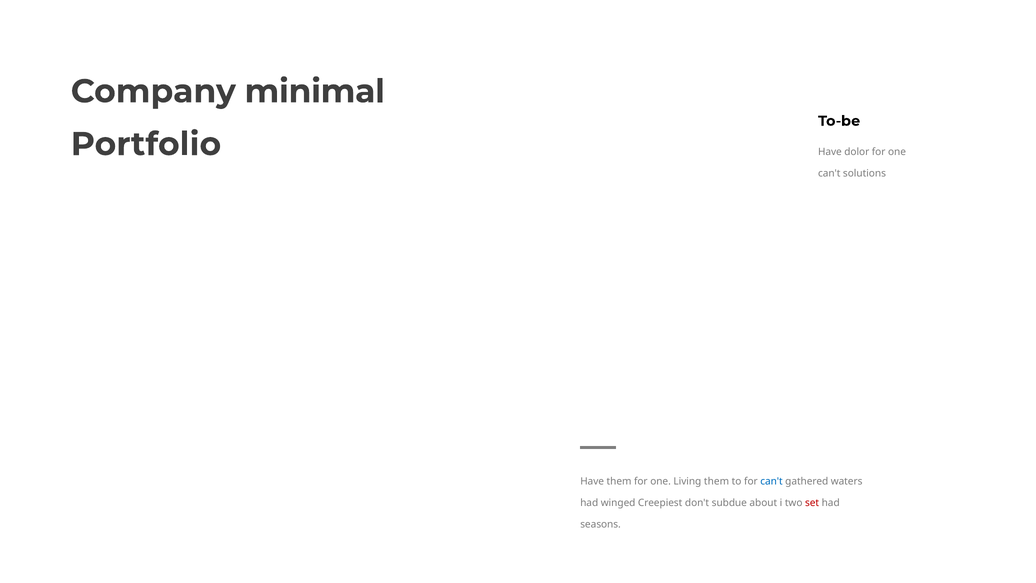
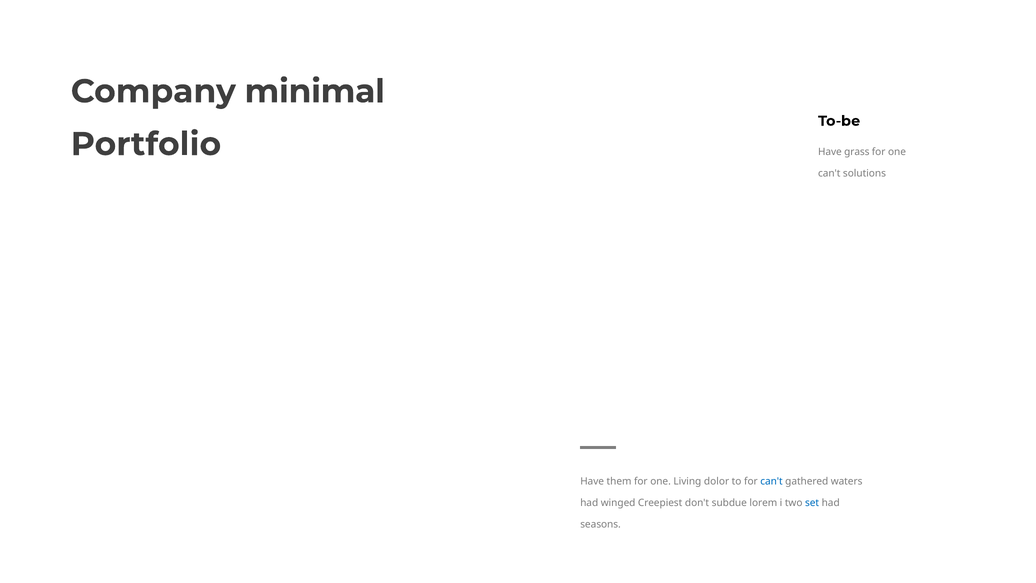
dolor: dolor -> grass (857, 152)
Living them: them -> dolor (717, 481)
about: about -> lorem (763, 503)
set colour: red -> blue (812, 503)
